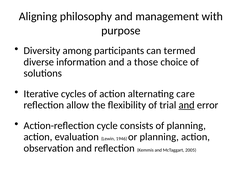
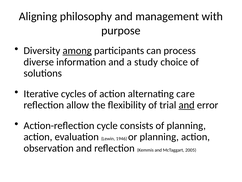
among underline: none -> present (77, 51)
termed: termed -> process (180, 51)
those: those -> study (146, 62)
